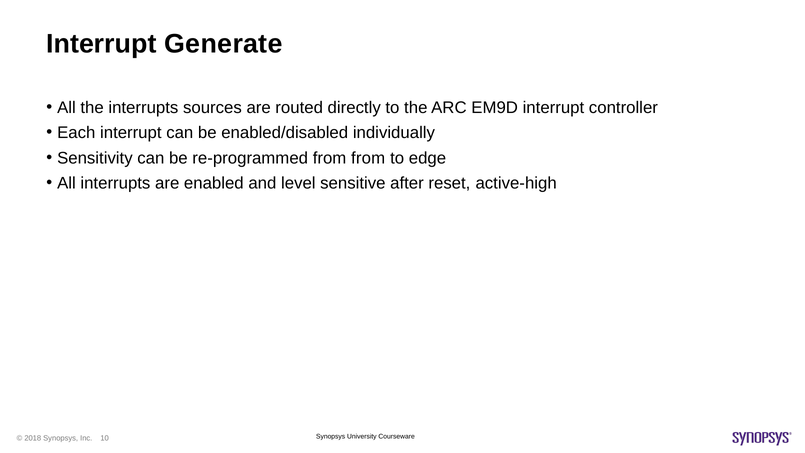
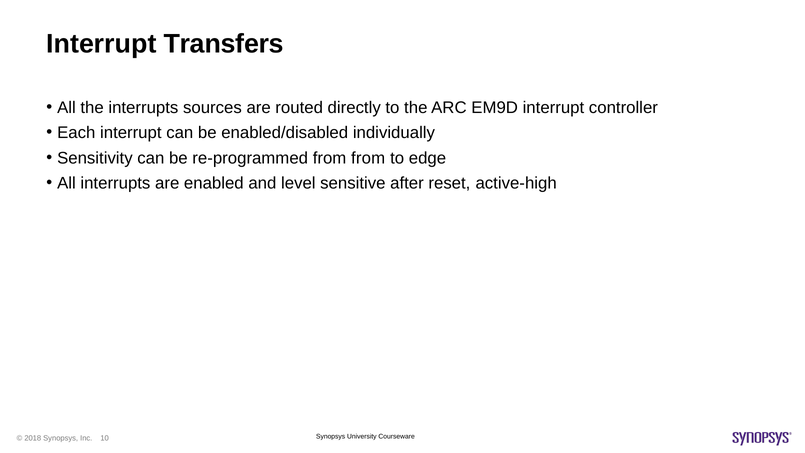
Generate: Generate -> Transfers (224, 44)
